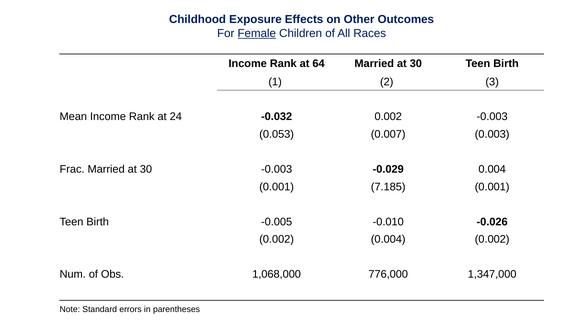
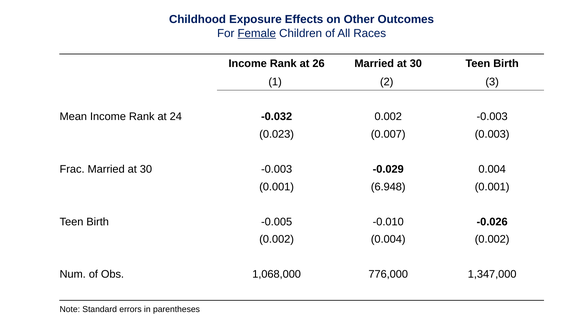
64: 64 -> 26 (319, 64)
0.053: 0.053 -> 0.023 (277, 134)
7.185: 7.185 -> 6.948 (388, 187)
